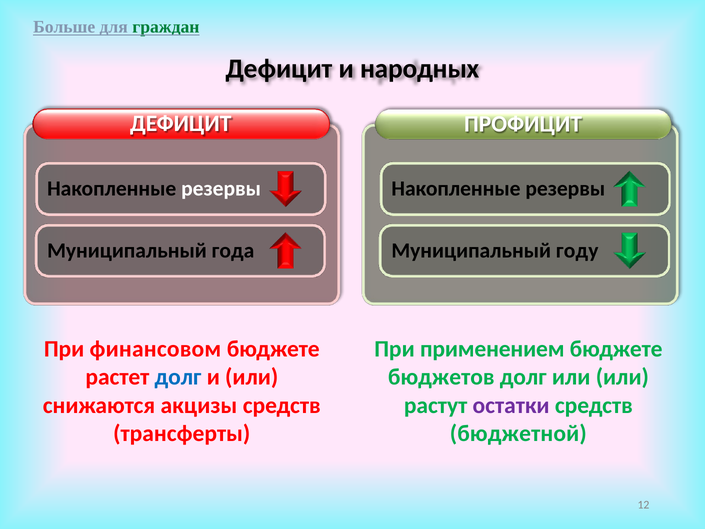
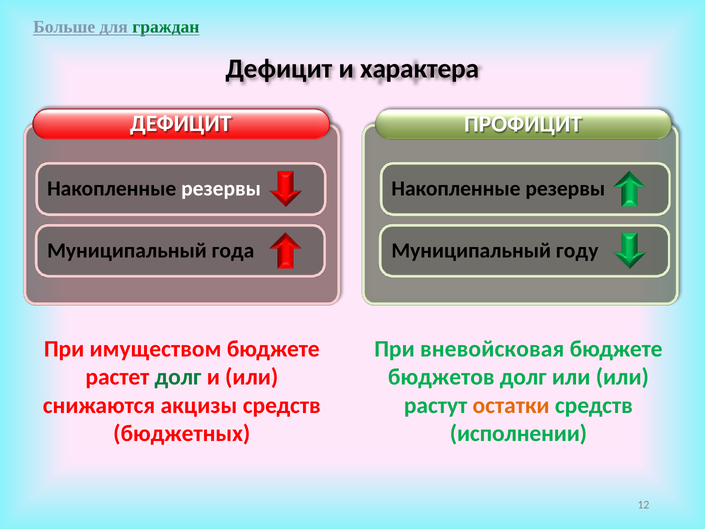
народных: народных -> характера (420, 69)
финансовом: финансовом -> имуществом (155, 349)
применением: применением -> вневойсковая (492, 349)
долг colour: blue -> green (178, 377)
остатки colour: purple -> orange (511, 405)
трансферты: трансферты -> бюджетных (182, 433)
бюджетной: бюджетной -> исполнении (518, 433)
